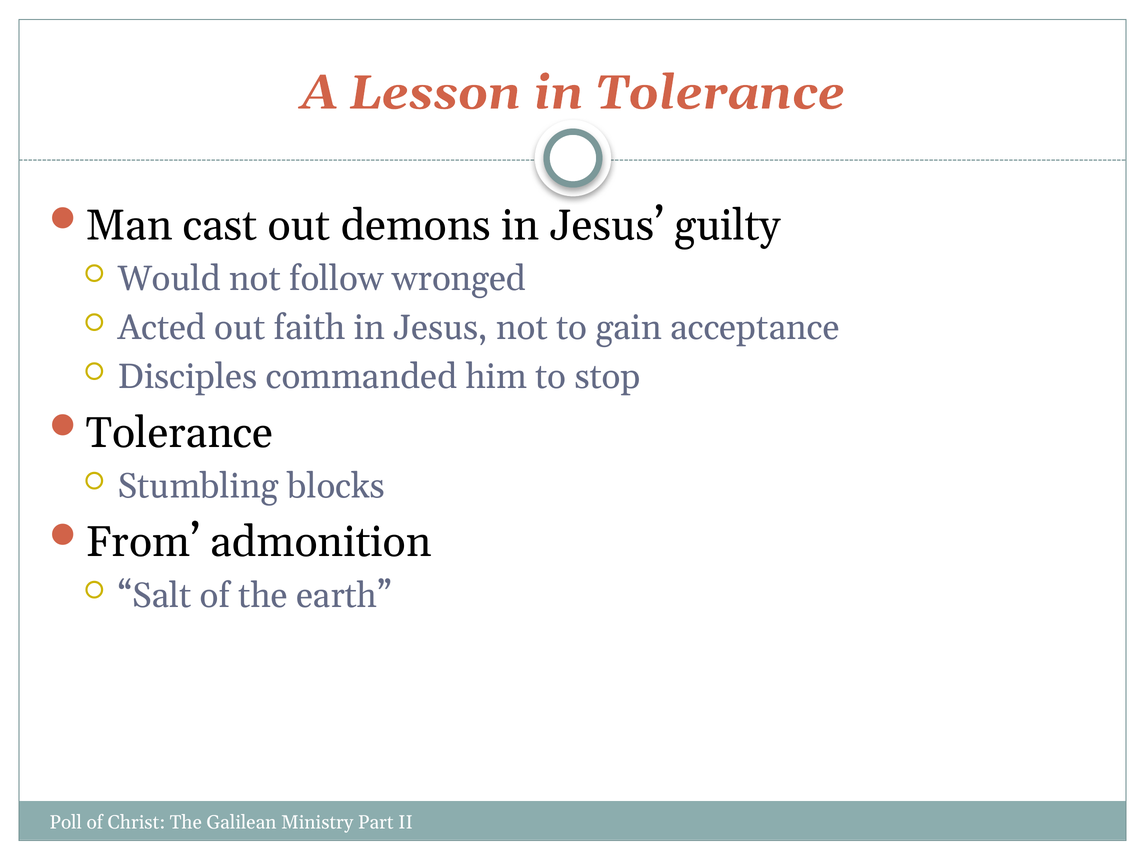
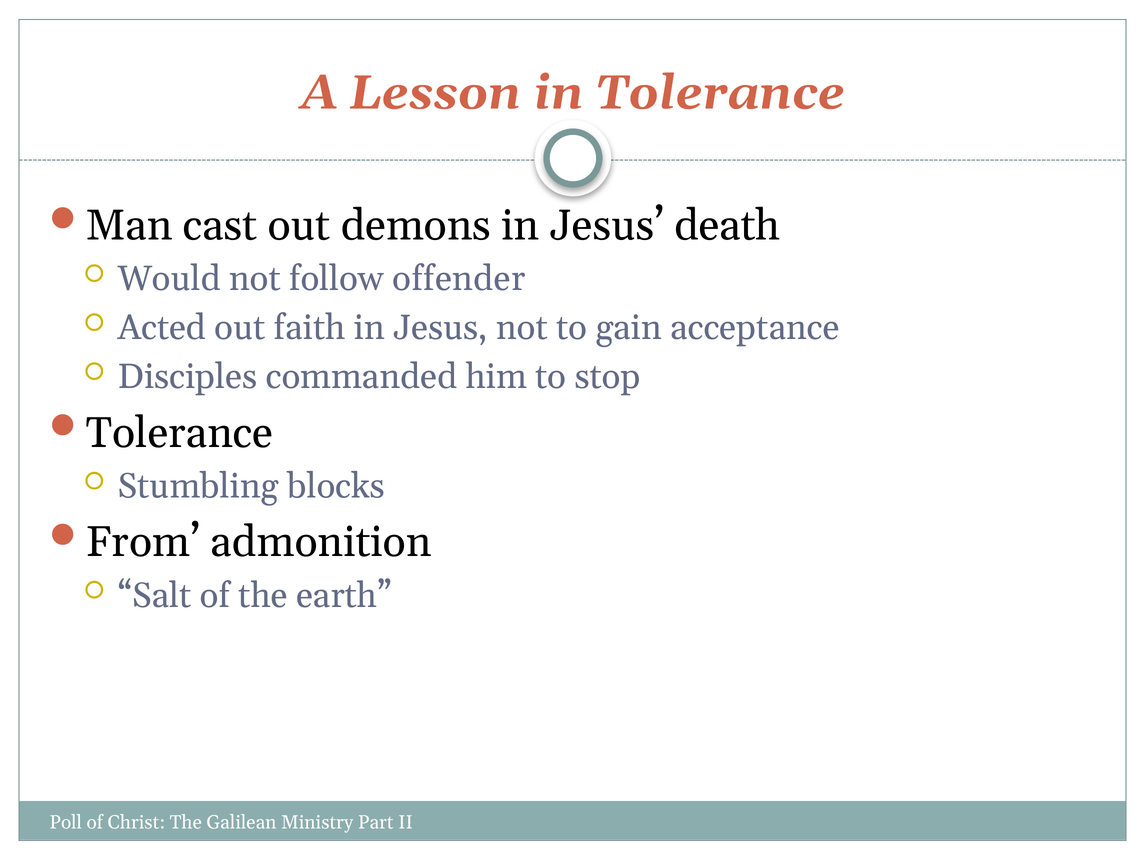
guilty: guilty -> death (727, 225)
wronged: wronged -> offender (459, 279)
